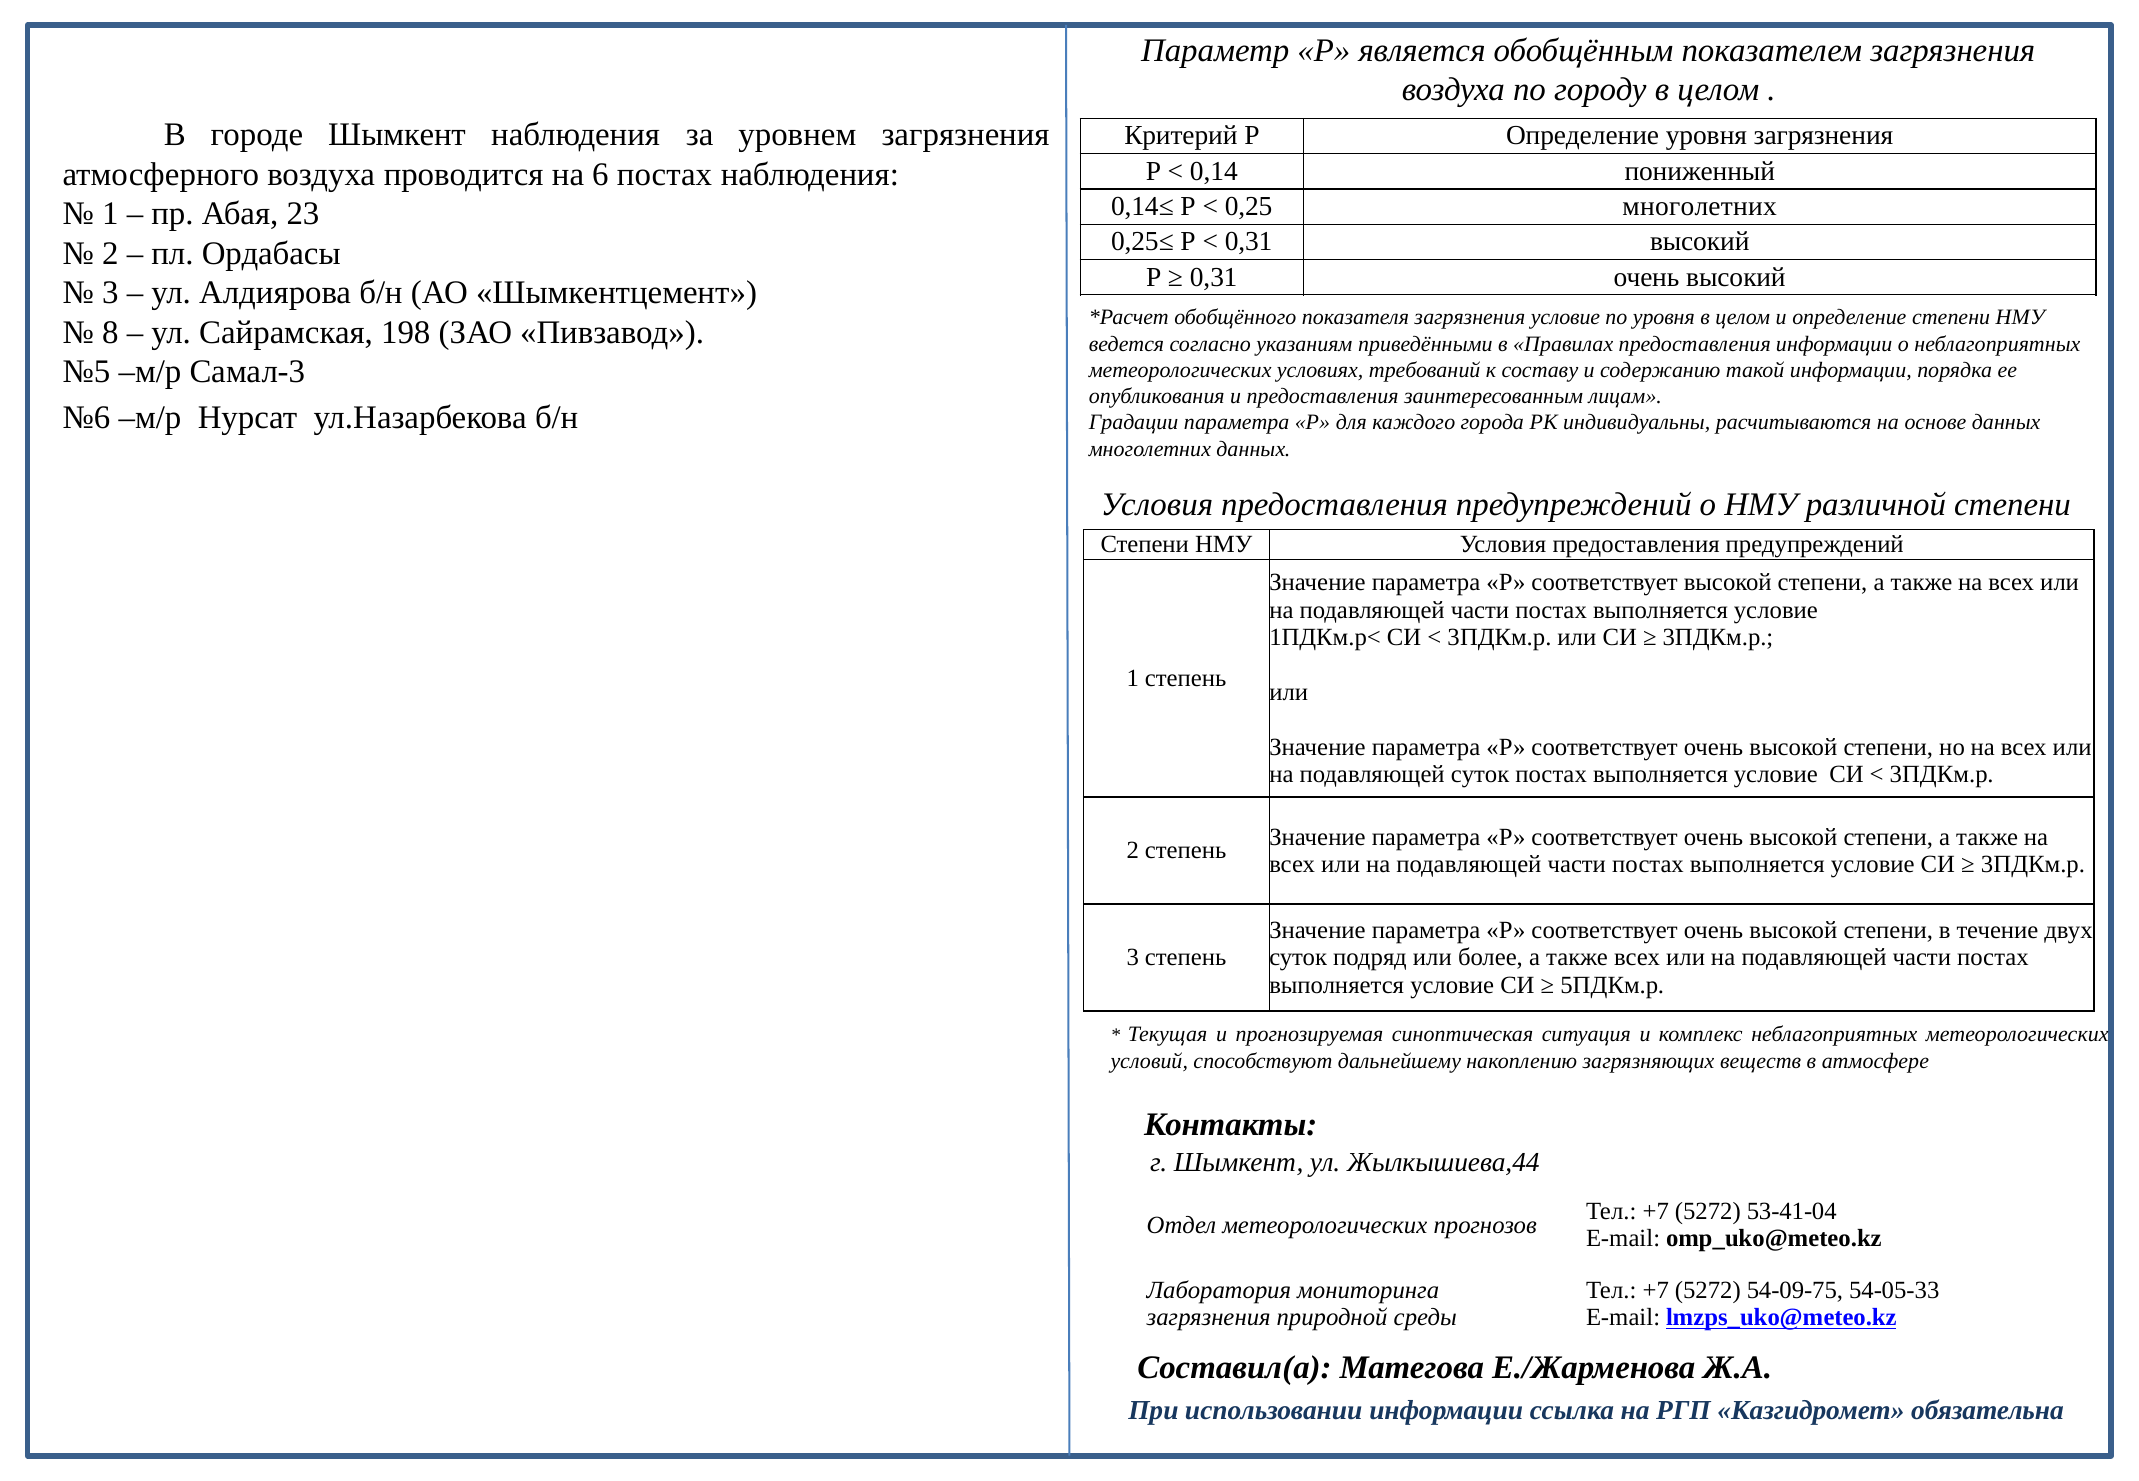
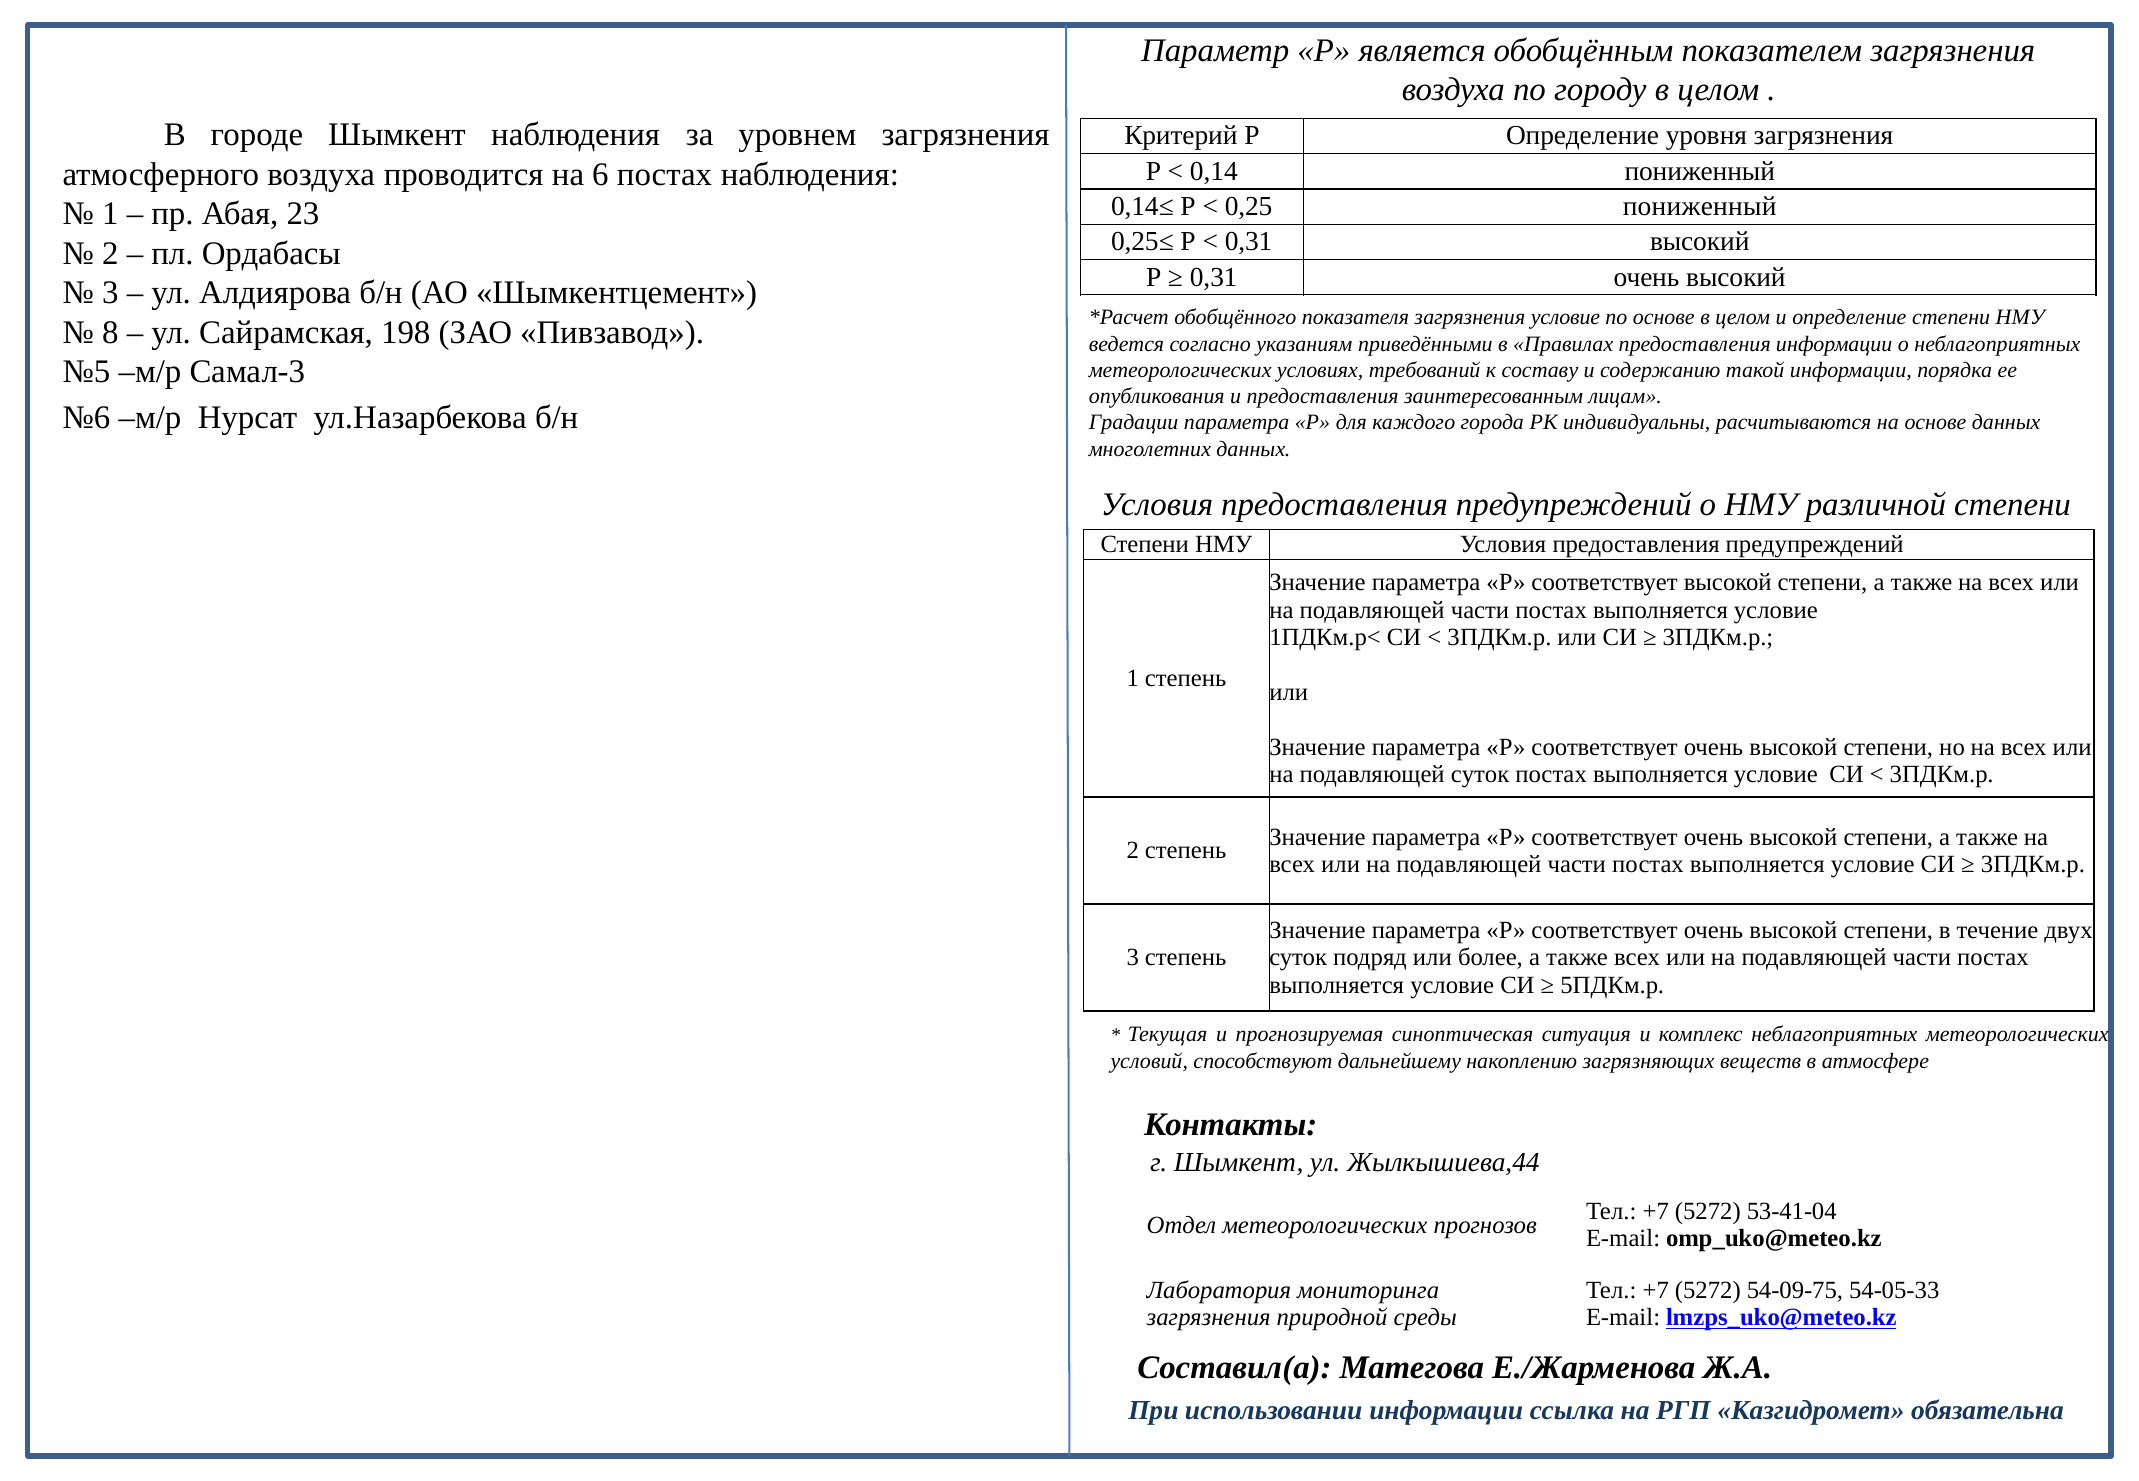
0,25 многолетних: многолетних -> пониженный (1700, 206)
по уровня: уровня -> основе (1664, 318)
